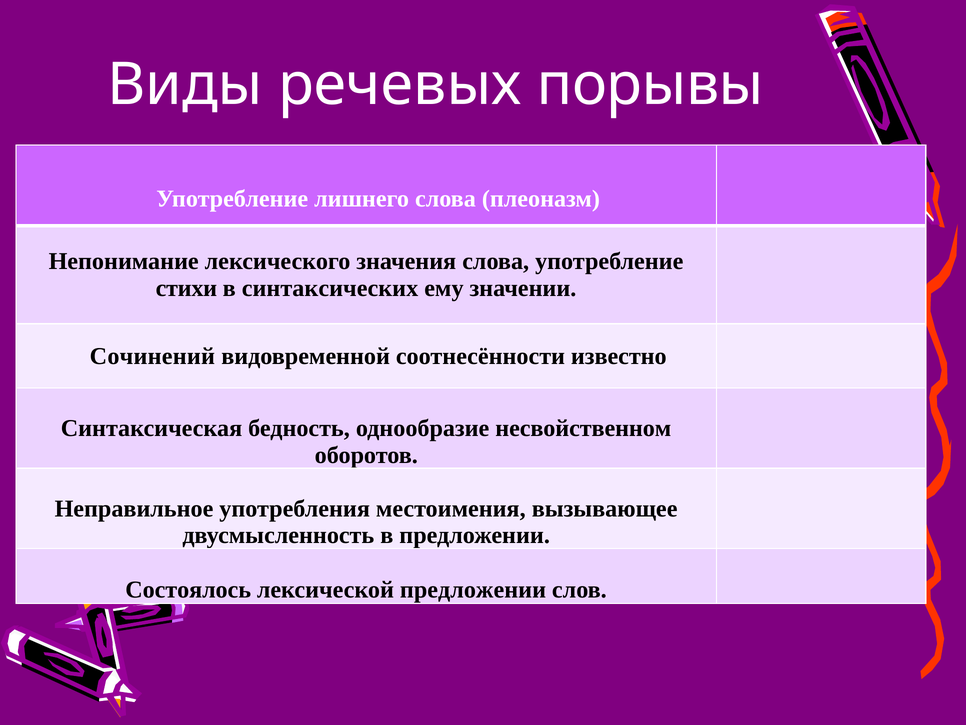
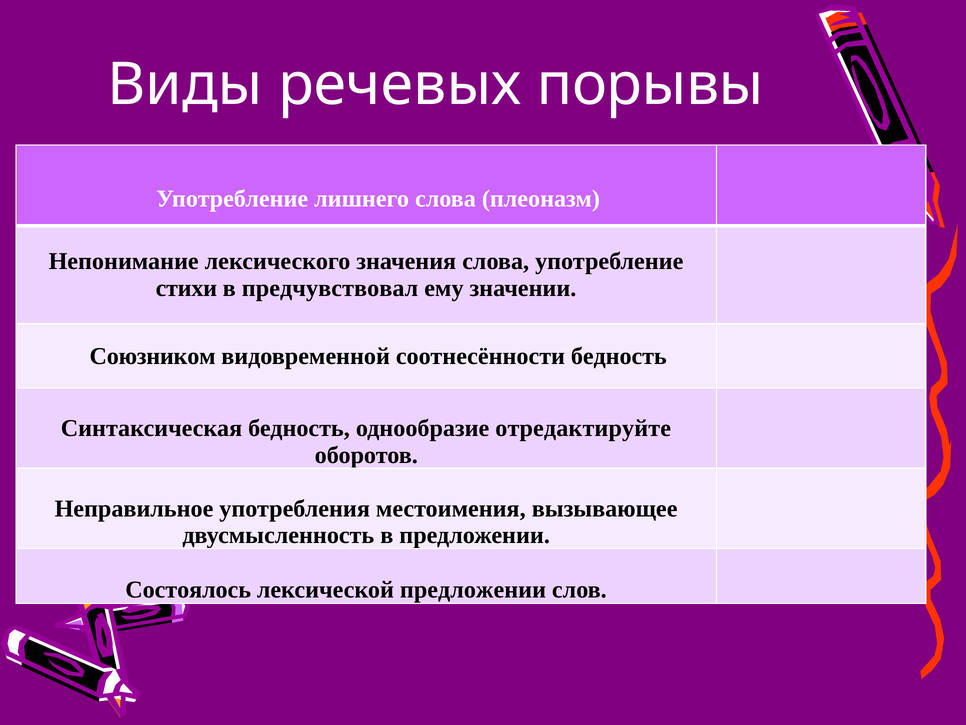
синтаксических: синтаксических -> предчувствовал (330, 288)
Сочинений: Сочинений -> Союзником (153, 356)
соотнесённости известно: известно -> бедность (619, 356)
несвойственном: несвойственном -> отредактируйте (583, 428)
